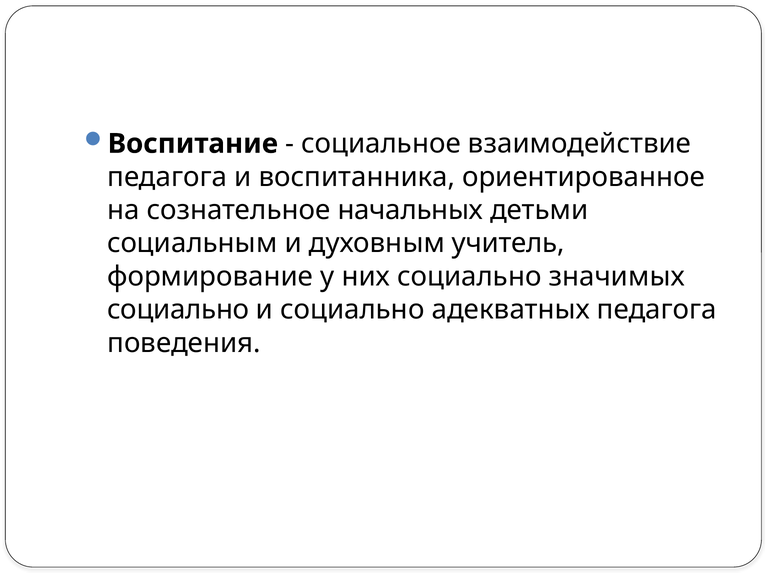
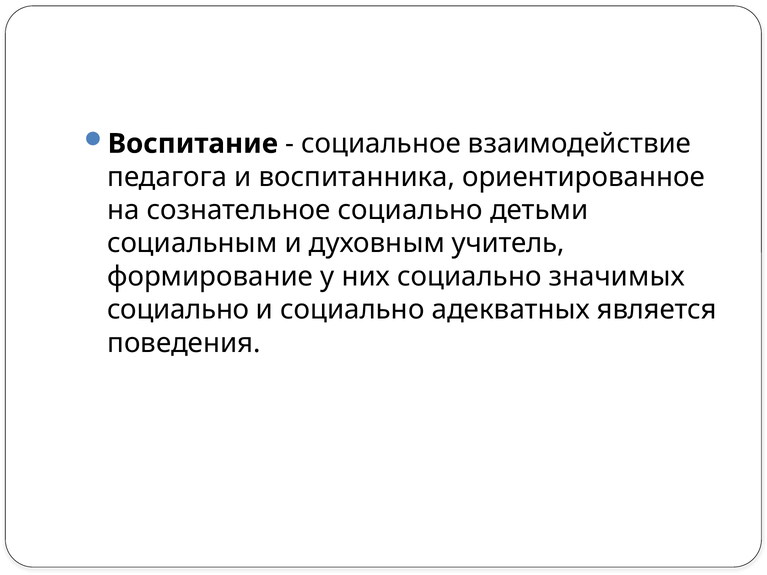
сознательное начальных: начальных -> социально (410, 210)
адекватных педагога: педагога -> является (657, 310)
